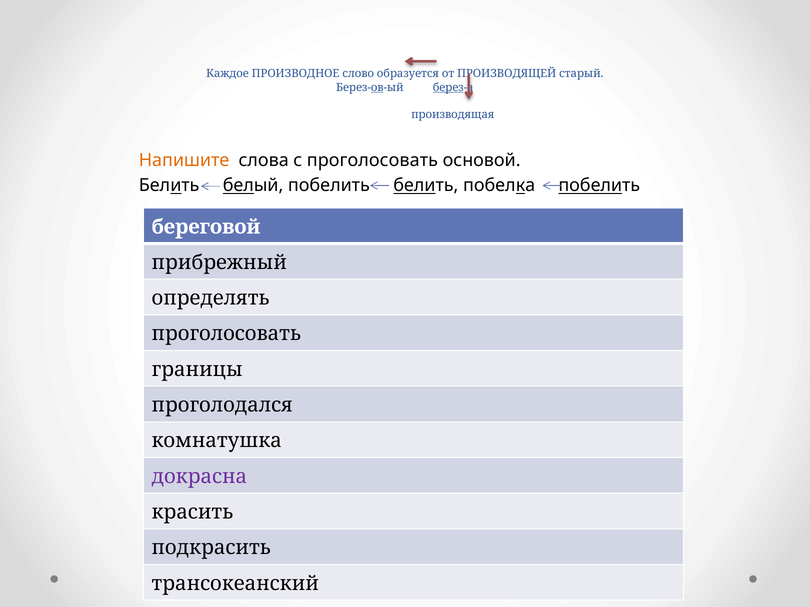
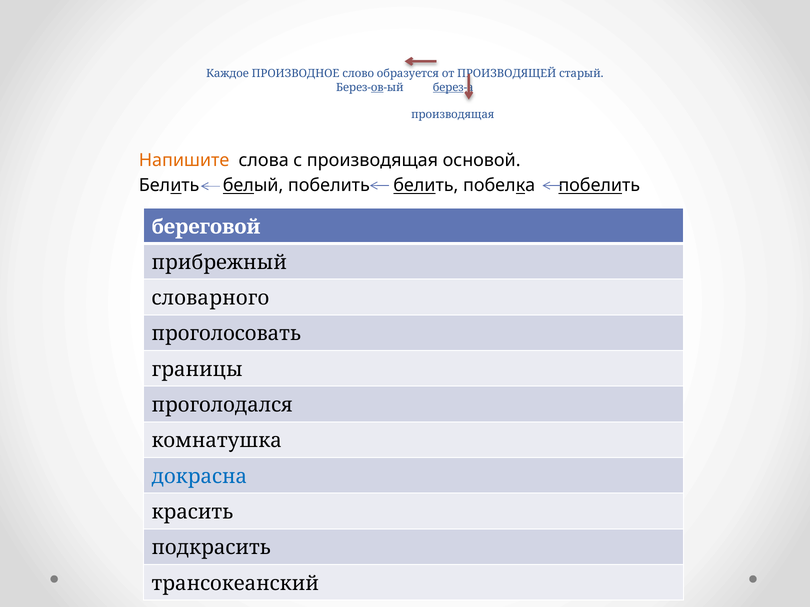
с проголосовать: проголосовать -> производящая (372, 160)
определять: определять -> словарного (210, 298)
докрасна colour: purple -> blue (199, 477)
